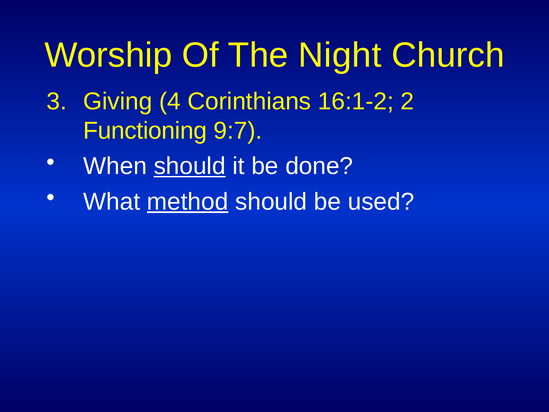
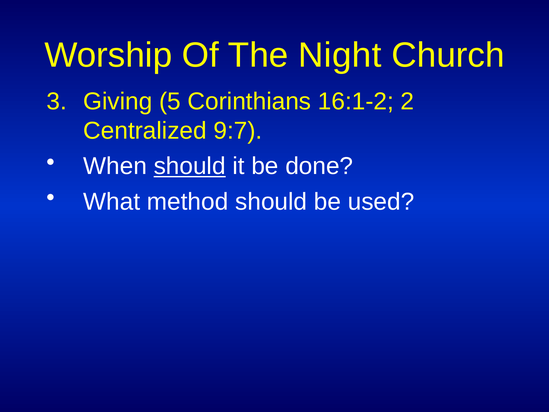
4: 4 -> 5 (170, 101)
Functioning: Functioning -> Centralized (145, 131)
method underline: present -> none (188, 201)
